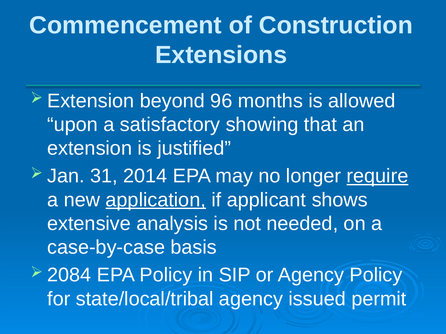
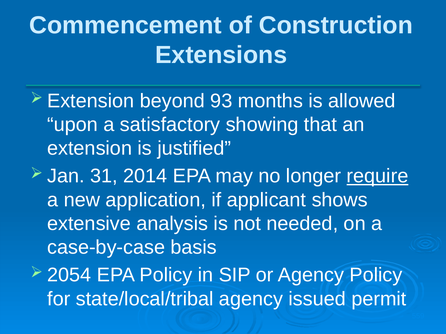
96: 96 -> 93 (221, 101)
application underline: present -> none (156, 200)
2084: 2084 -> 2054 (69, 275)
